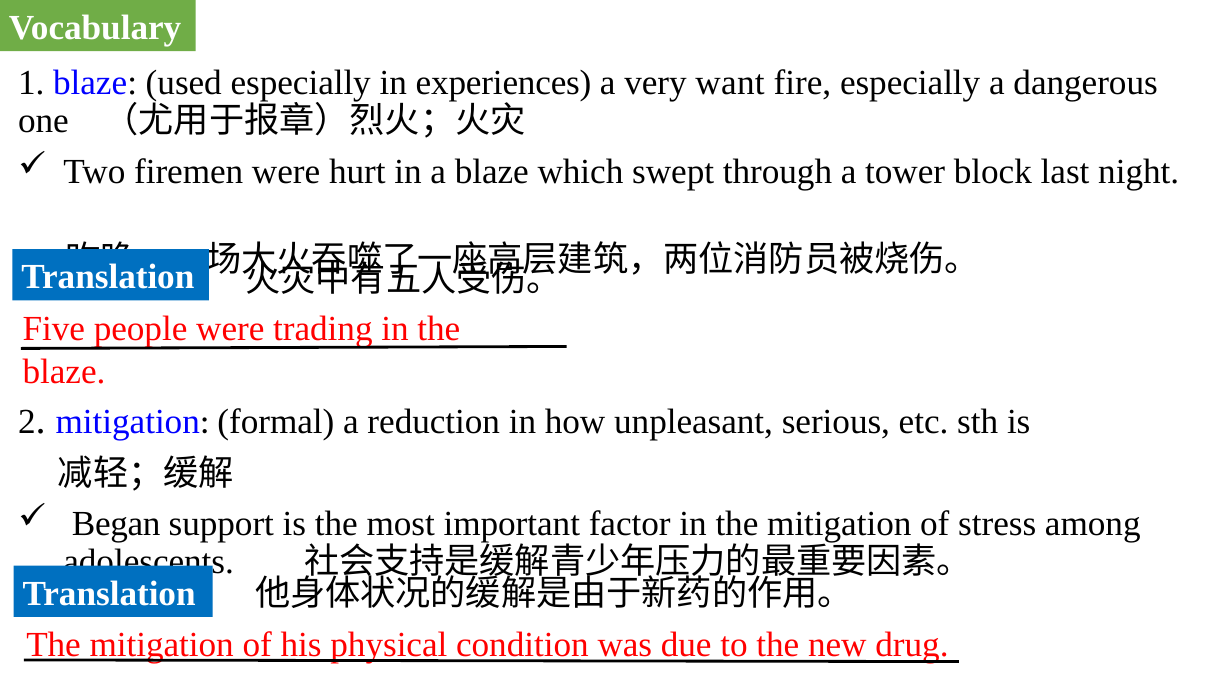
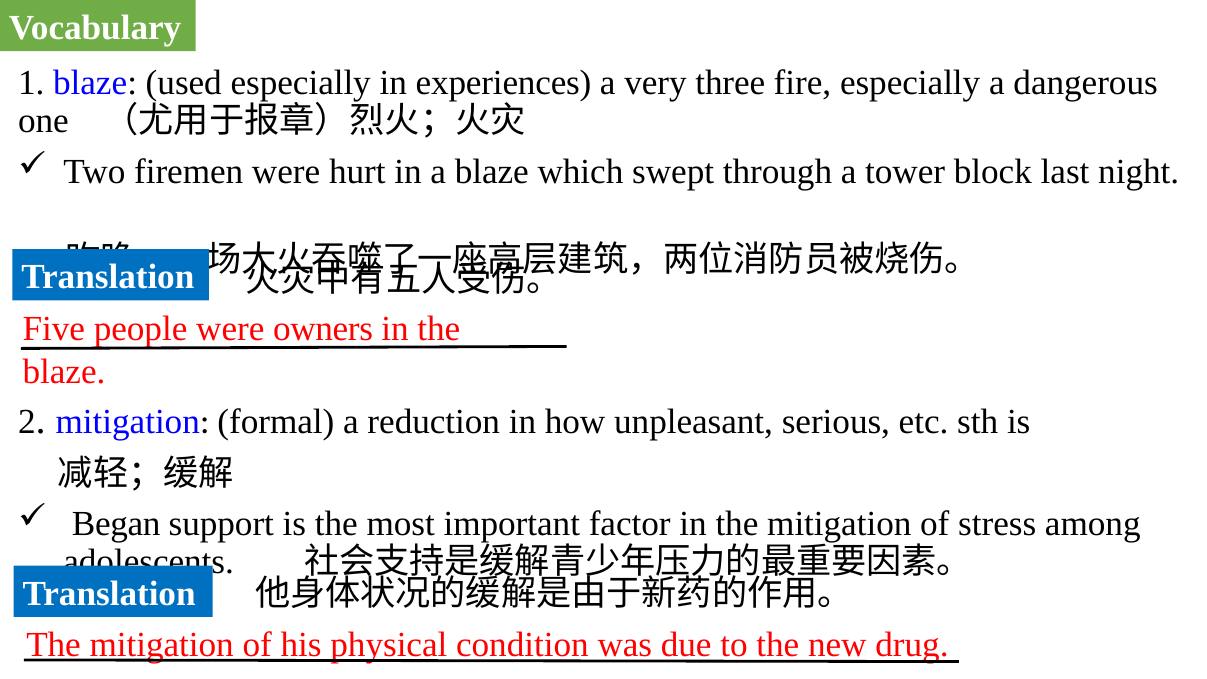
want: want -> three (730, 83)
trading: trading -> owners (323, 329)
